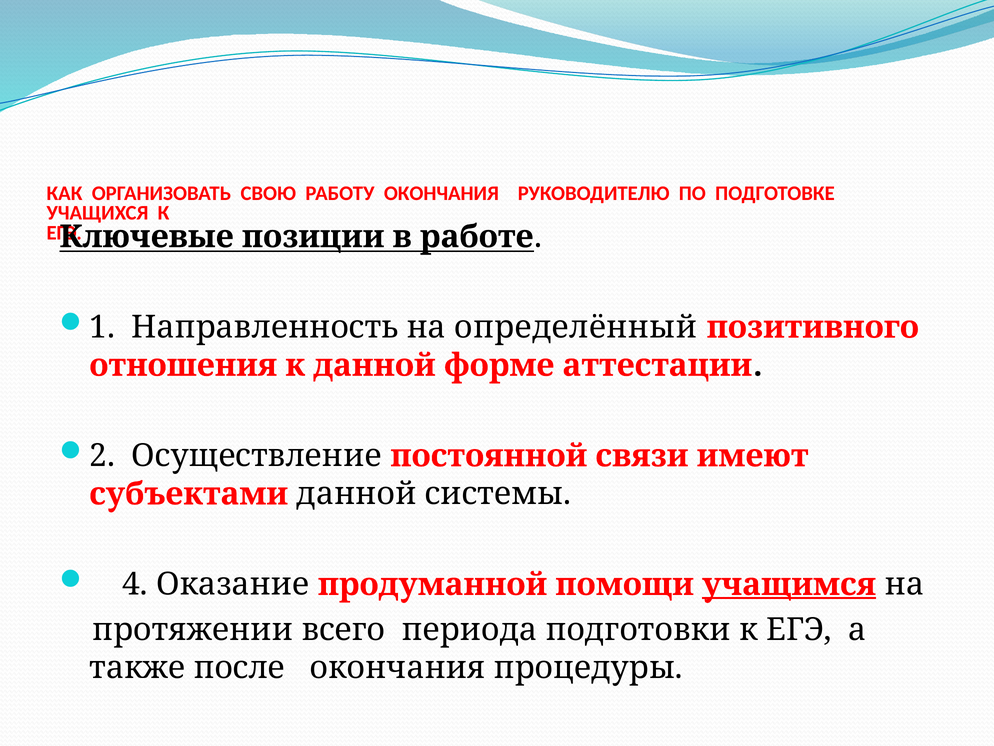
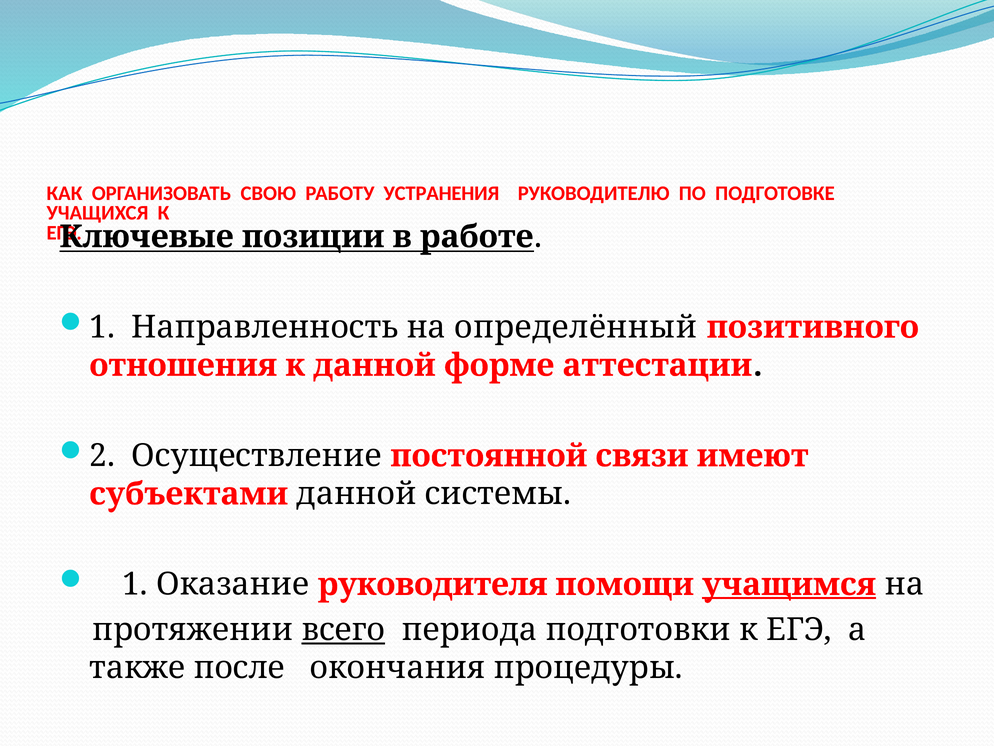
РАБОТУ ОКОНЧАНИЯ: ОКОНЧАНИЯ -> УСТРАНЕНИЯ (441, 193)
4: 4 -> 1 (135, 584)
продуманной: продуманной -> руководителя (433, 584)
всего underline: none -> present (343, 629)
